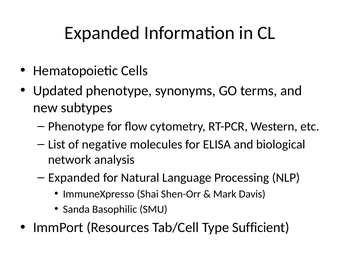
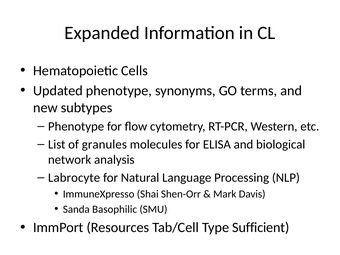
negative: negative -> granules (104, 144)
Expanded: Expanded -> Labrocyte (74, 178)
